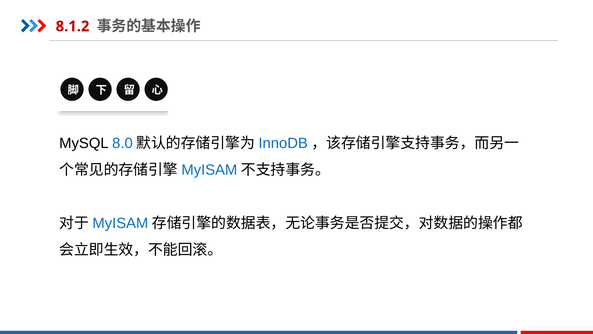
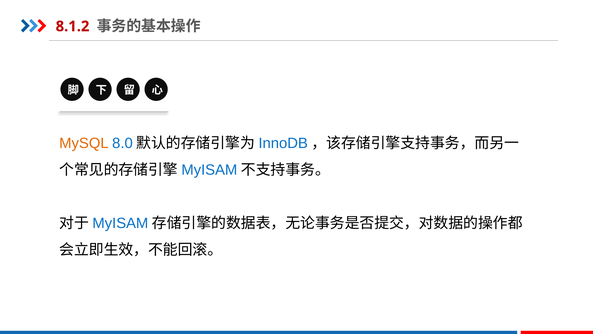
MySQL colour: black -> orange (84, 143)
